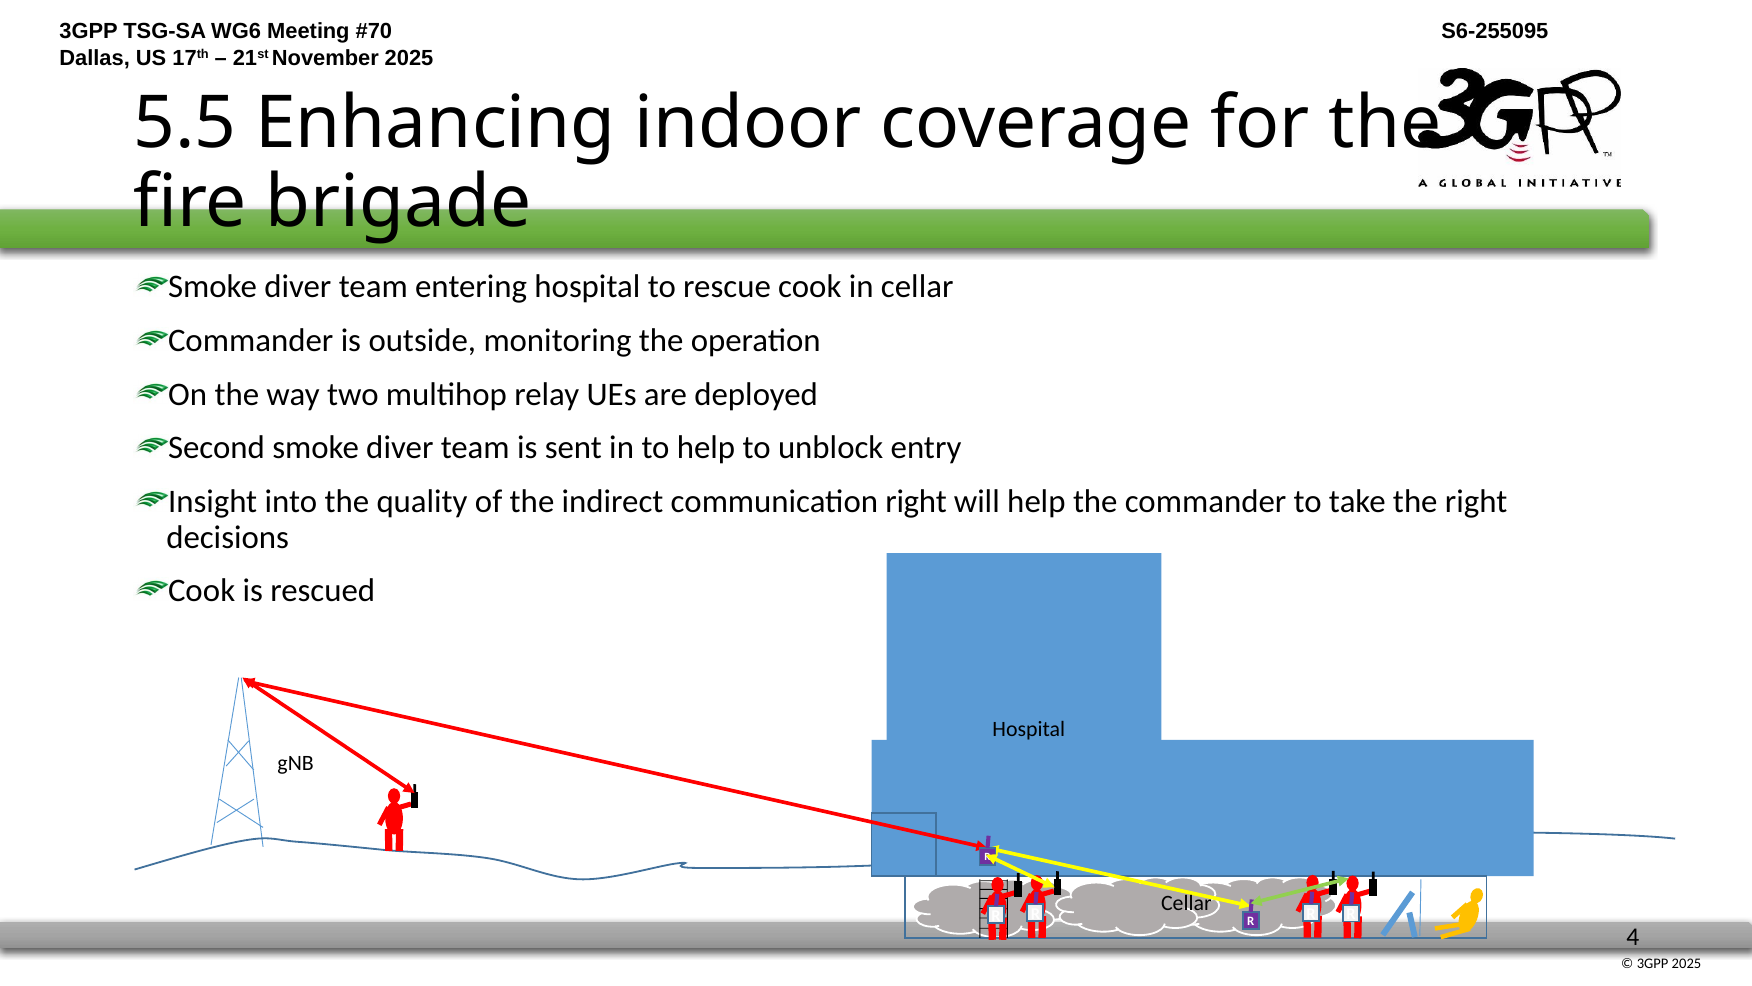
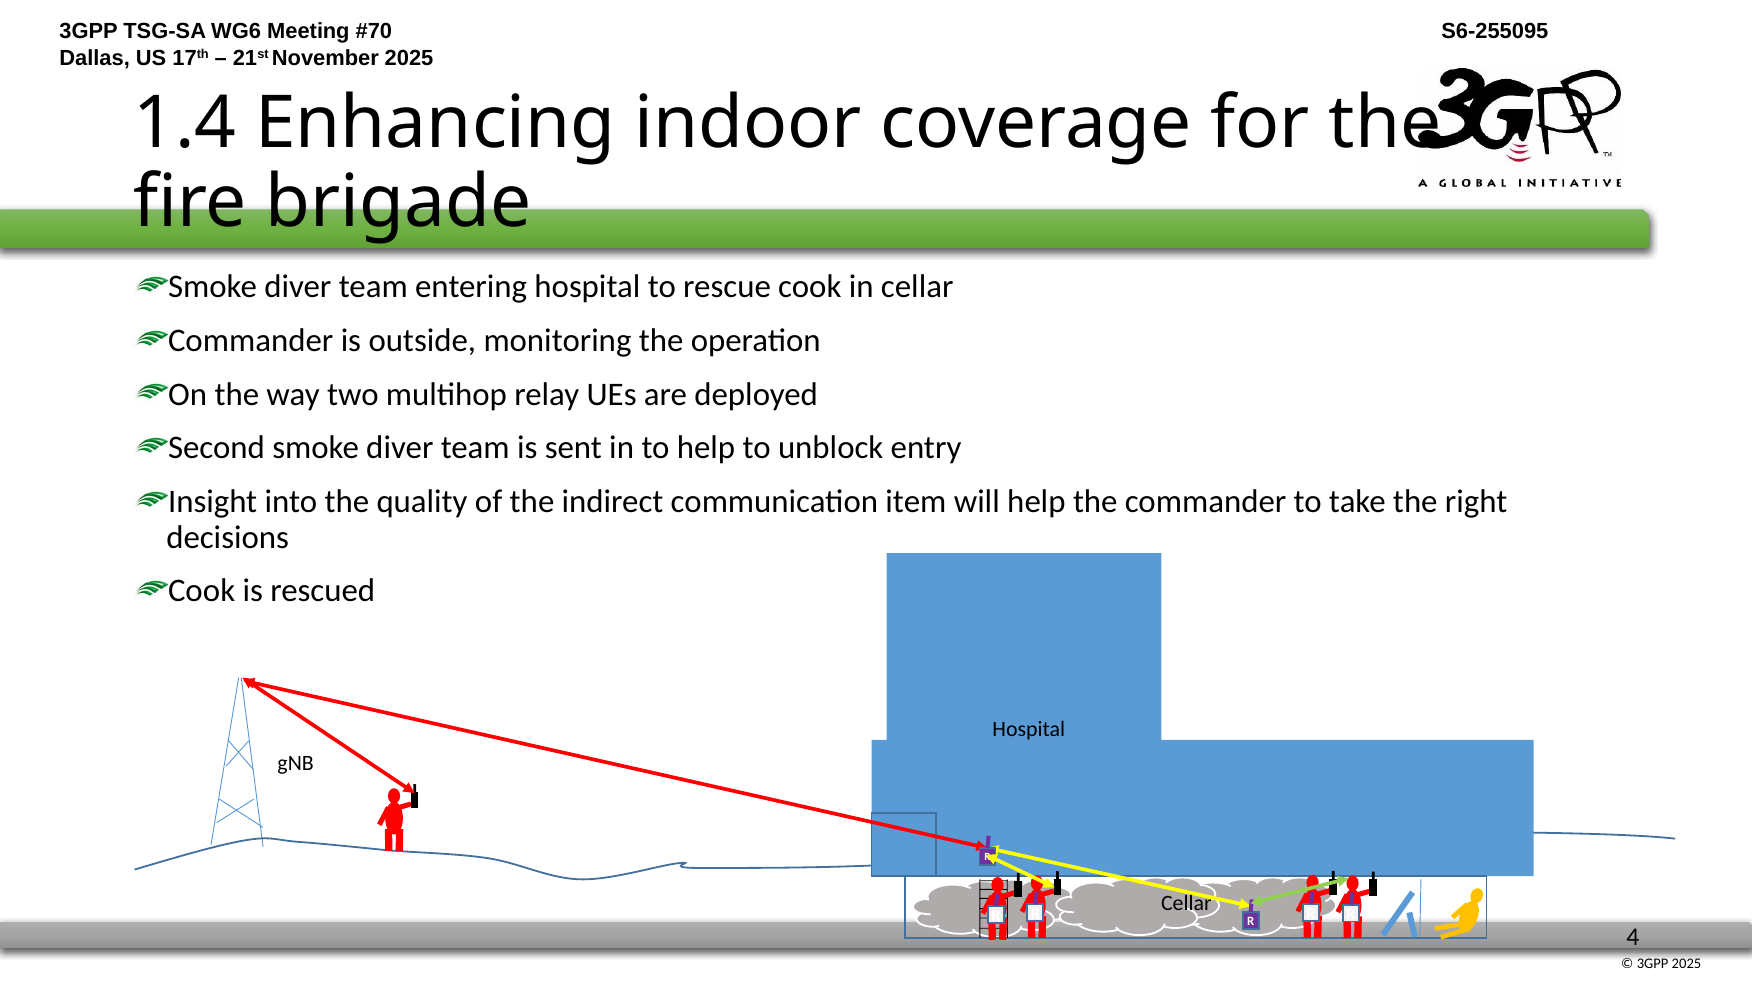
5.5: 5.5 -> 1.4 (185, 124)
communication right: right -> item (916, 501)
